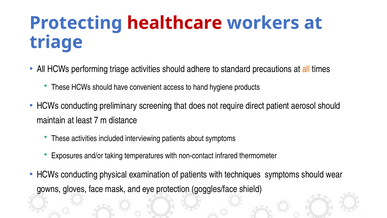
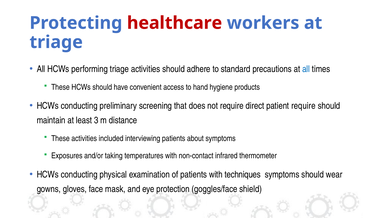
all colour: orange -> blue (306, 69)
patient aerosol: aerosol -> require (303, 106)
7: 7 -> 3 (96, 120)
